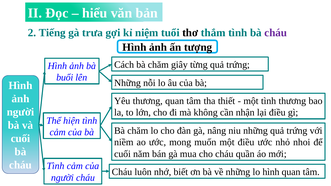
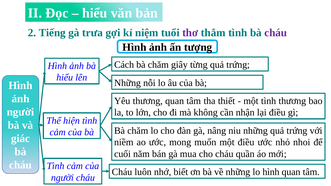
thơ colour: black -> purple (190, 33)
buổi: buổi -> hiểu (65, 78)
cuối: cuối -> giác (21, 139)
